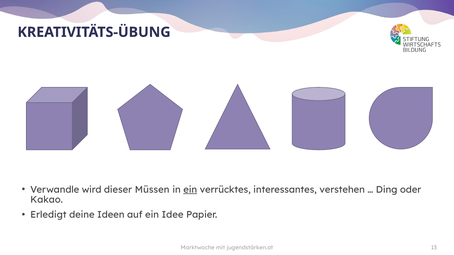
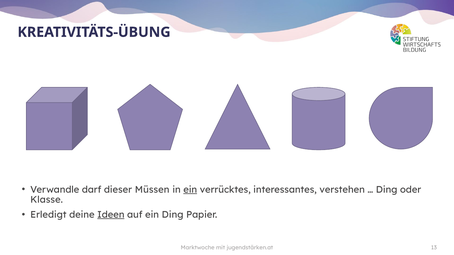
wird: wird -> darf (92, 190)
Kakao: Kakao -> Klasse (47, 200)
Ideen underline: none -> present (111, 215)
ein Idee: Idee -> Ding (173, 215)
